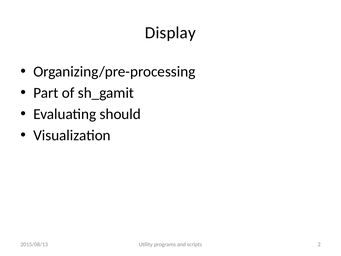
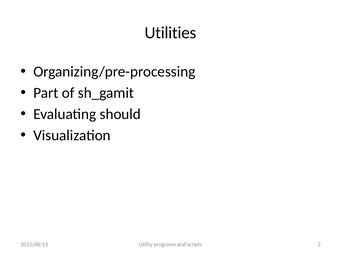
Display: Display -> Utilities (171, 33)
